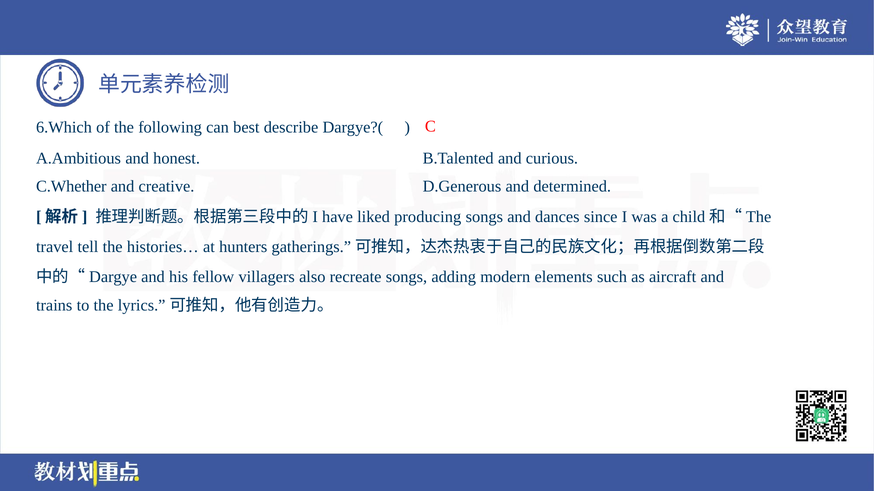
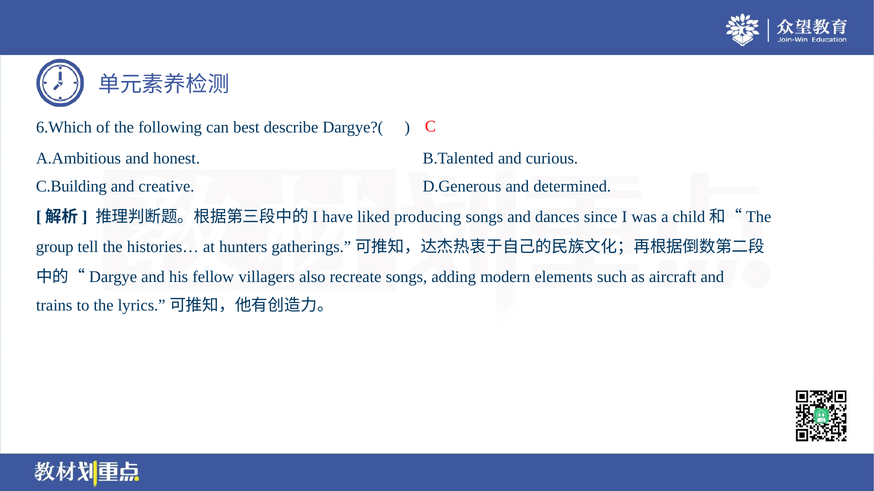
C.Whether: C.Whether -> C.Building (71, 187)
travel: travel -> group (55, 247)
